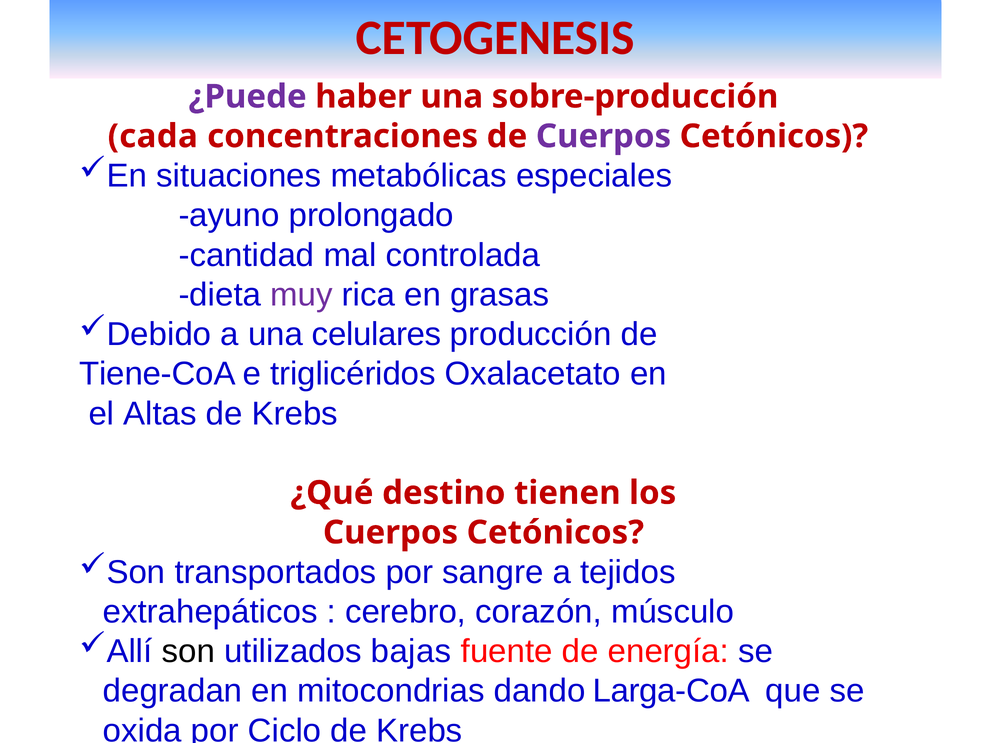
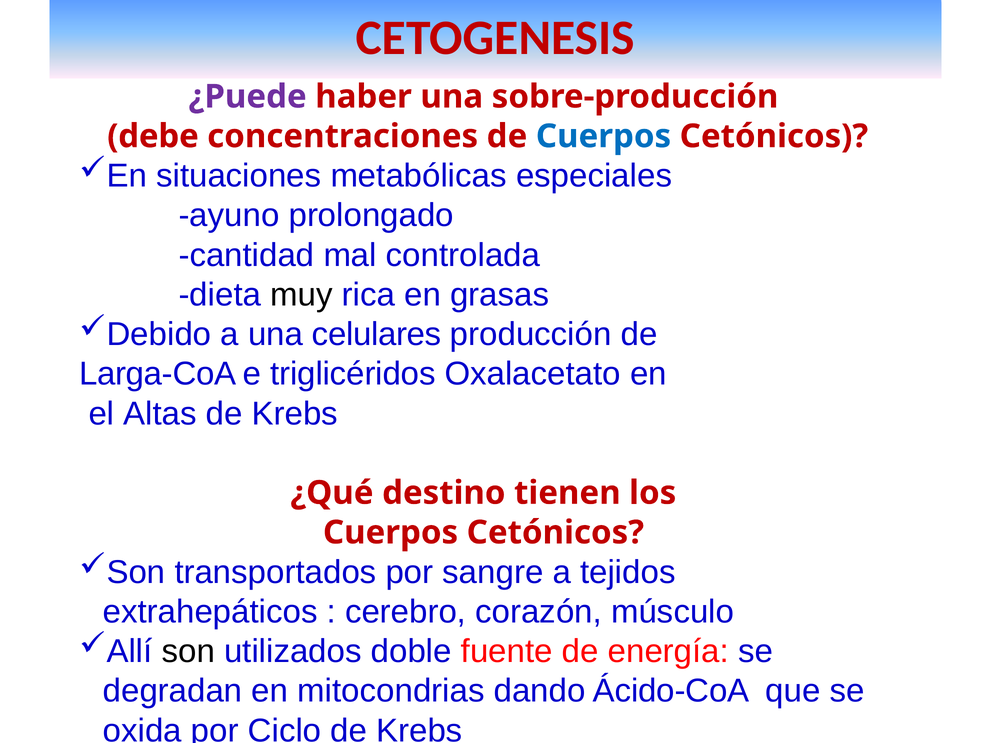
cada: cada -> debe (153, 136)
Cuerpos colour: purple -> blue (603, 136)
muy colour: purple -> black (301, 295)
Tiene-CoA: Tiene-CoA -> Larga-CoA (158, 374)
bajas: bajas -> doble (411, 652)
Larga-CoA: Larga-CoA -> Ácido-CoA (671, 691)
